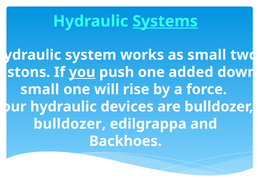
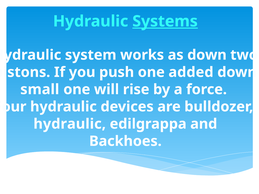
as small: small -> down (207, 55)
you underline: present -> none (82, 72)
bulldozer: bulldozer -> hydraulic (70, 124)
